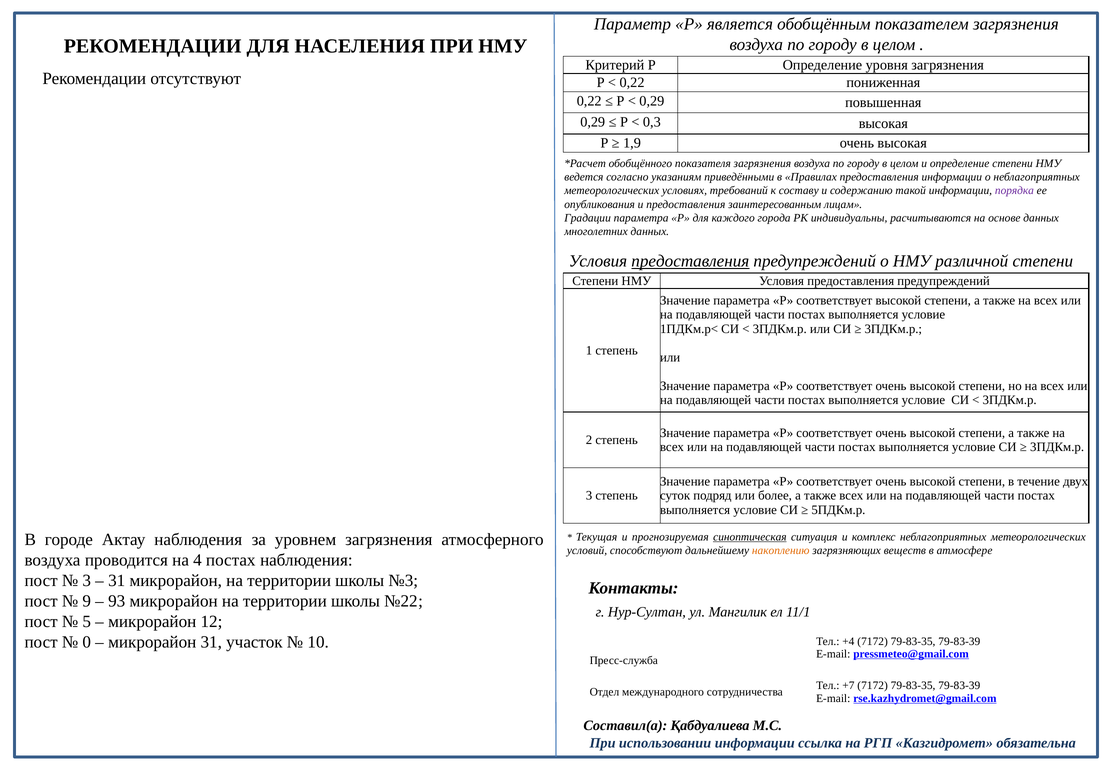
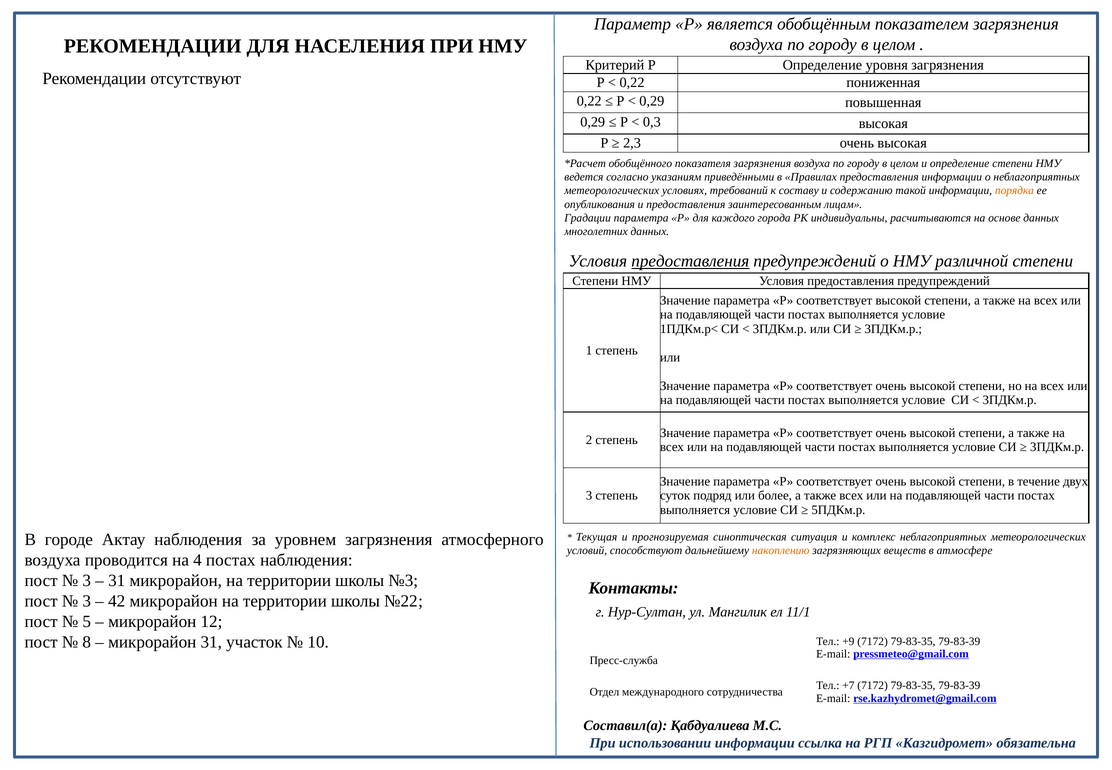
1,9: 1,9 -> 2,3 (632, 143)
порядка colour: purple -> orange (1014, 191)
синоптическая underline: present -> none (750, 537)
9: 9 -> 3 (87, 601)
93: 93 -> 42 (117, 601)
0: 0 -> 8 (87, 642)
+4: +4 -> +9 (848, 641)
